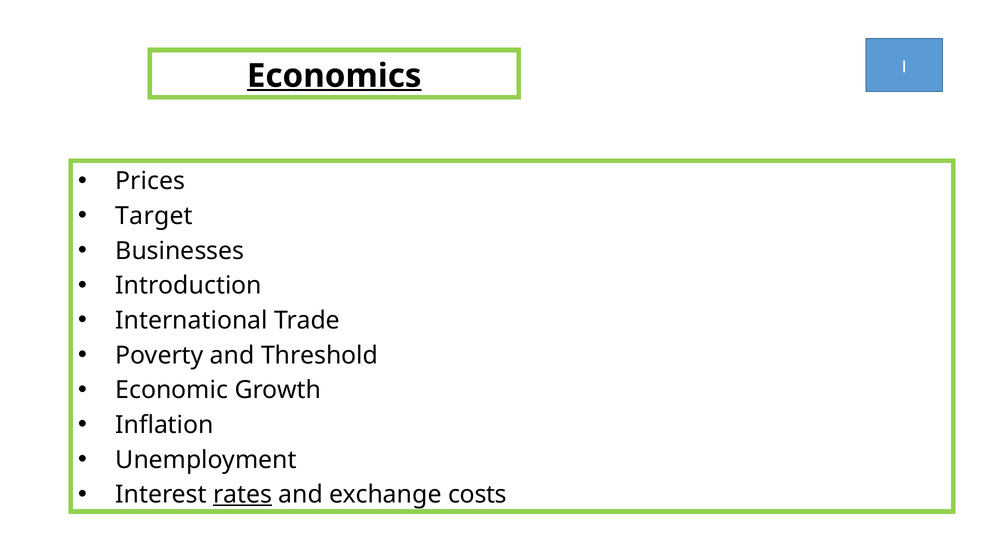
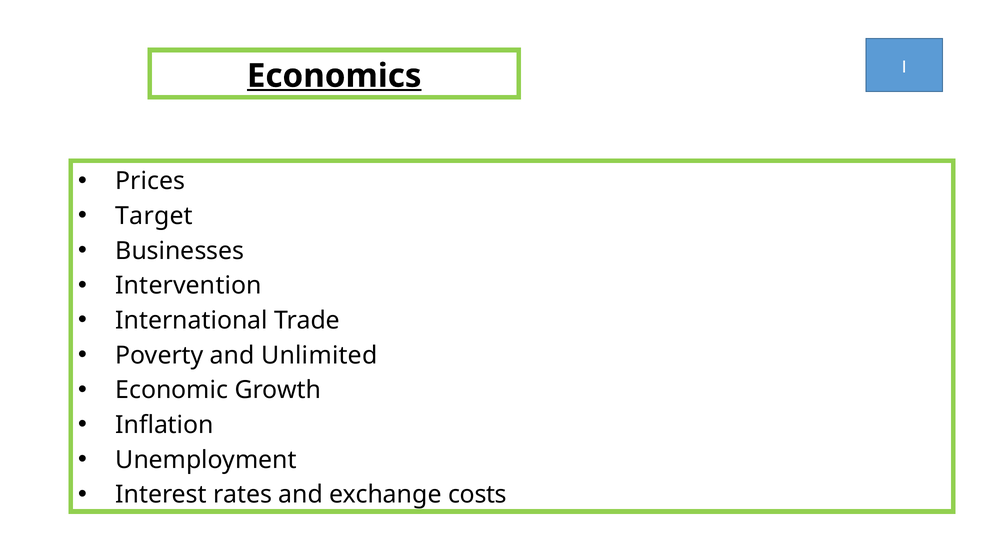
Introduction: Introduction -> Intervention (189, 286)
Threshold: Threshold -> Unlimited (319, 355)
rates underline: present -> none (243, 494)
